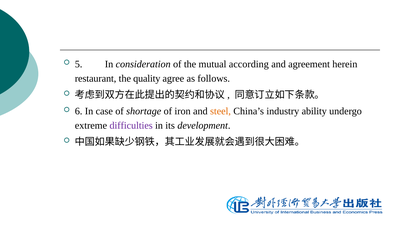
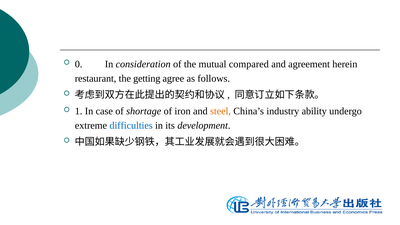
5: 5 -> 0 (79, 64)
according: according -> compared (249, 64)
quality: quality -> getting (147, 78)
6: 6 -> 1 (79, 111)
difficulties colour: purple -> blue (131, 126)
